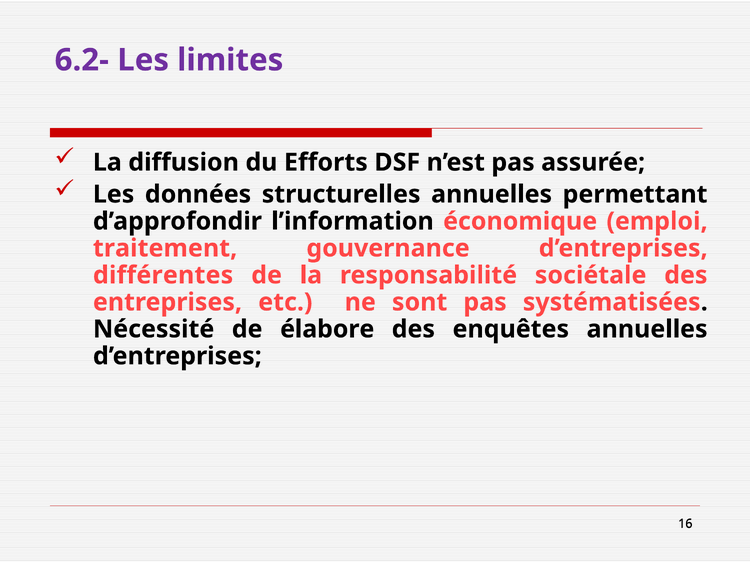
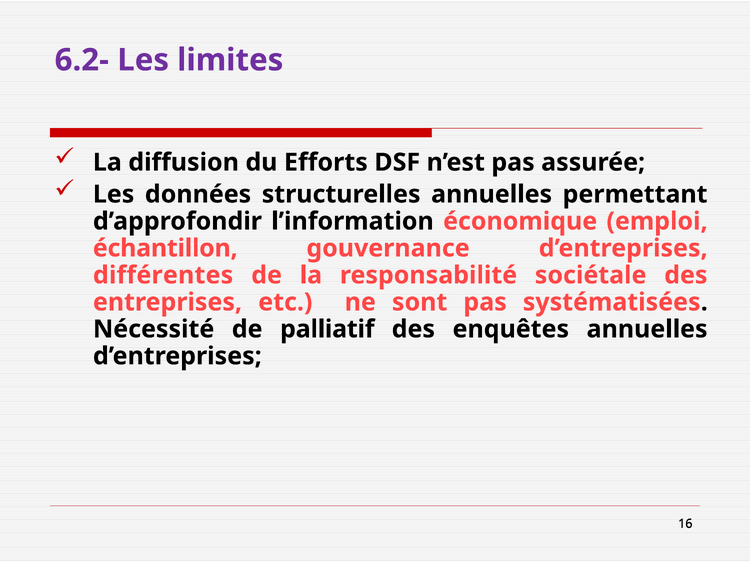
traitement: traitement -> échantillon (165, 248)
élabore: élabore -> palliatif (327, 329)
